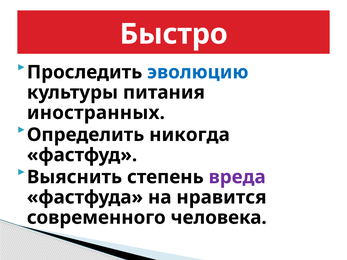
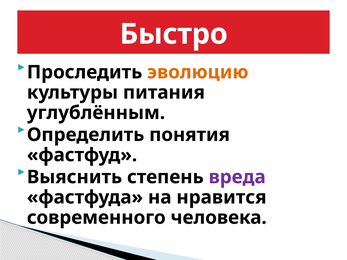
эволюцию colour: blue -> orange (198, 72)
иностранных: иностранных -> углублённым (96, 113)
никогда: никогда -> понятия (190, 135)
